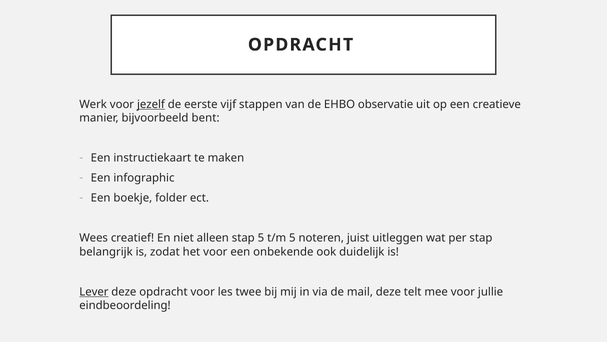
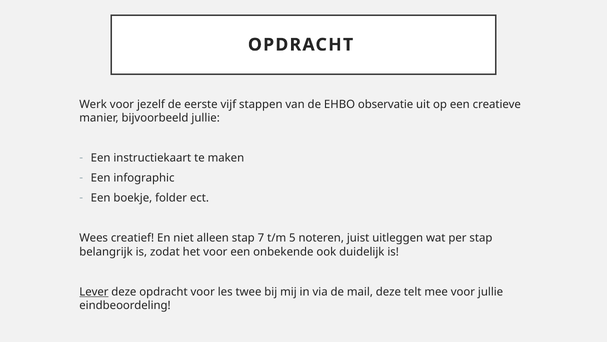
jezelf underline: present -> none (151, 104)
bijvoorbeeld bent: bent -> jullie (206, 118)
stap 5: 5 -> 7 (261, 238)
